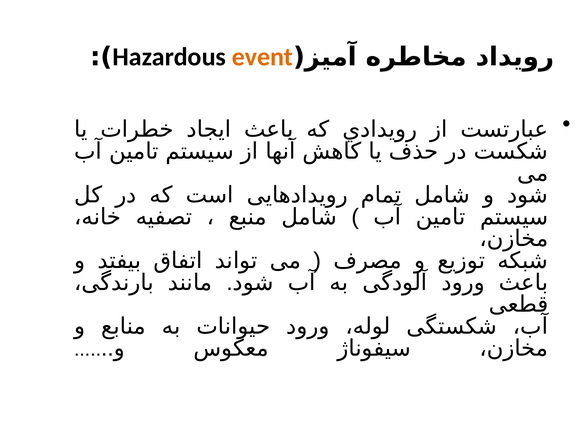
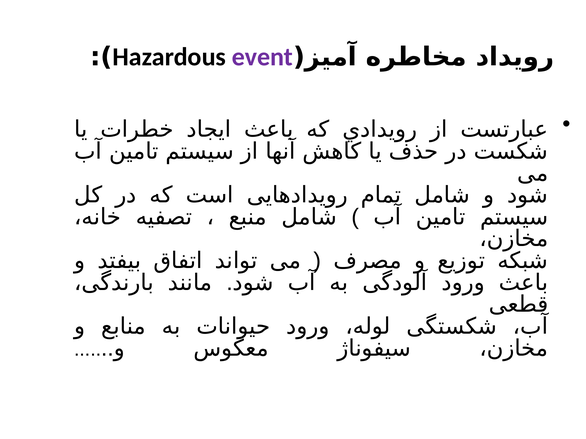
event colour: orange -> purple (262, 57)
